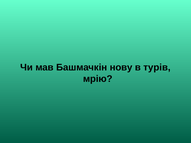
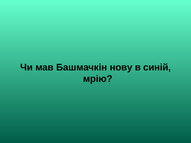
турів: турів -> синій (157, 68)
